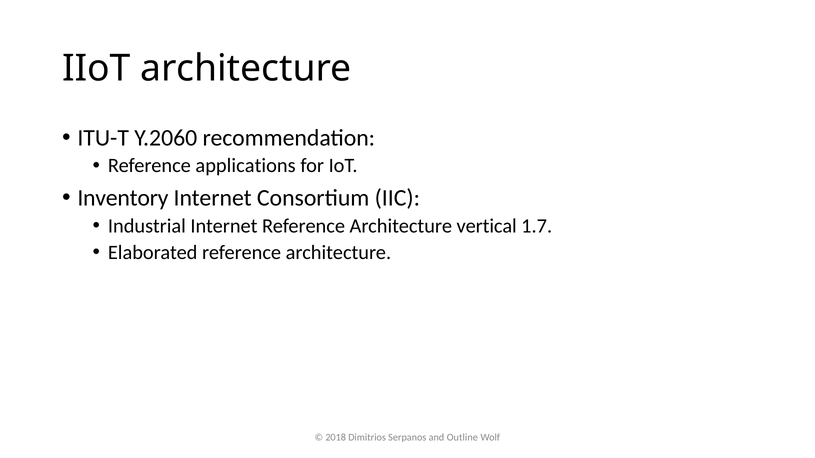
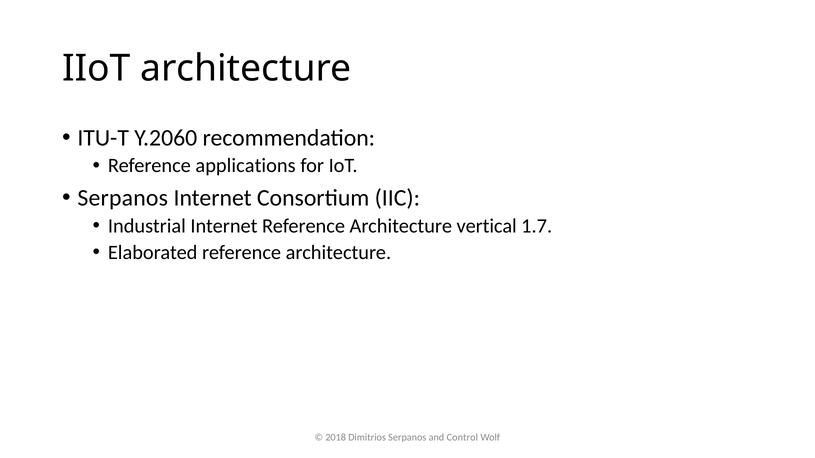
Inventory: Inventory -> Serpanos (123, 198)
Outline: Outline -> Control (462, 438)
